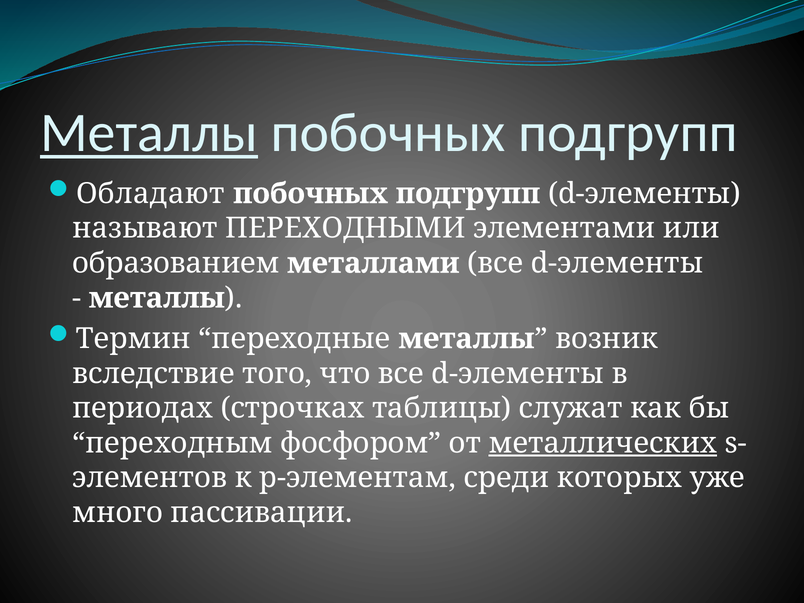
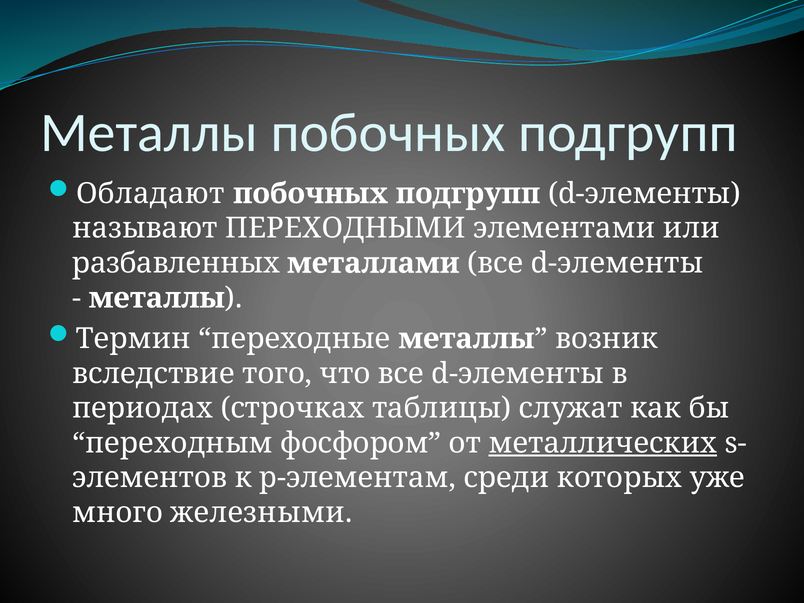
Металлы underline: present -> none (149, 133)
образованием: образованием -> разбавленных (176, 263)
пассивации: пассивации -> железными (261, 513)
